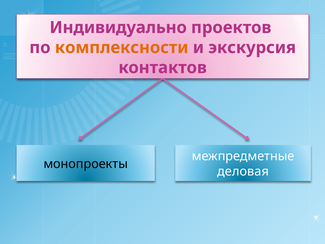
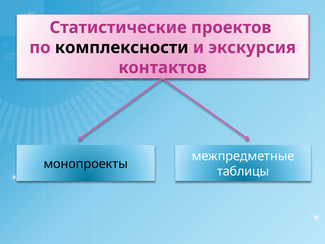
Индивидуально: Индивидуально -> Статистические (118, 28)
комплексности colour: orange -> black (122, 48)
деловая: деловая -> таблицы (243, 171)
